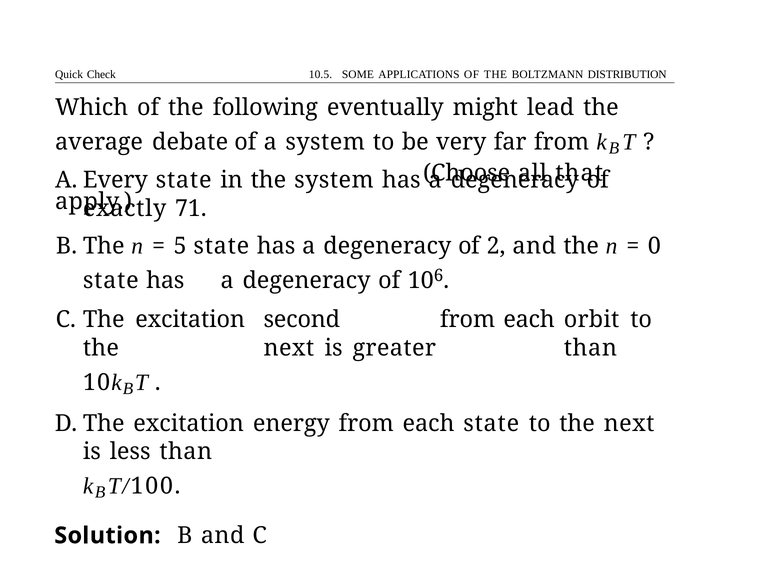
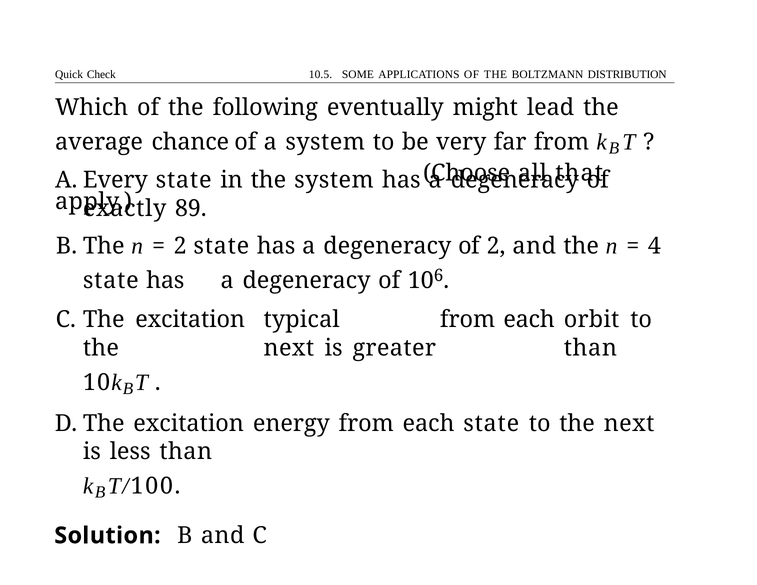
debate: debate -> chance (190, 142)
71: 71 -> 89 (191, 208)
5: 5 -> 2 (180, 246)
0: 0 -> 4 (654, 246)
second: second -> typical (302, 320)
